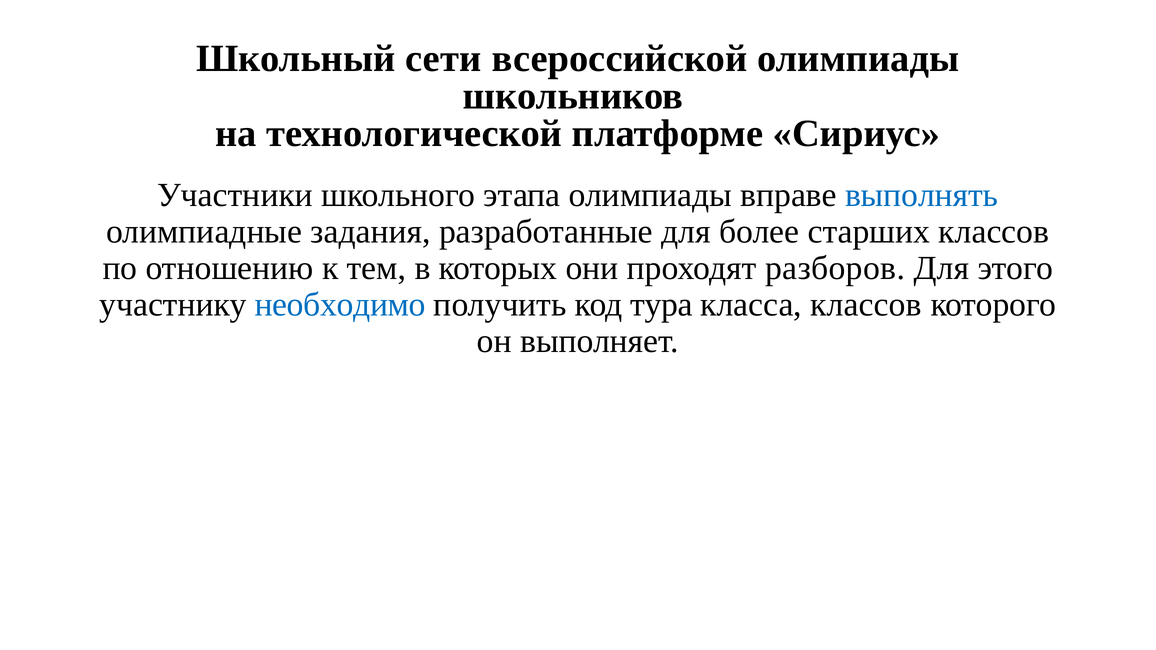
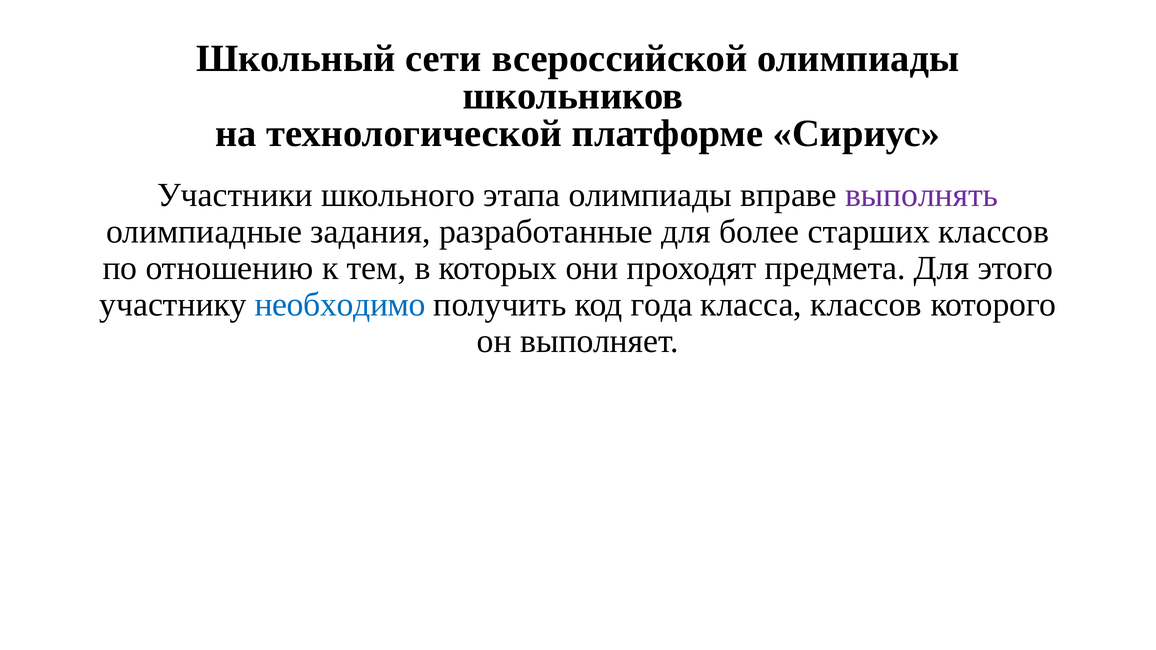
выполнять colour: blue -> purple (922, 195)
разборов: разборов -> предмета (835, 268)
тура: тура -> года (662, 305)
